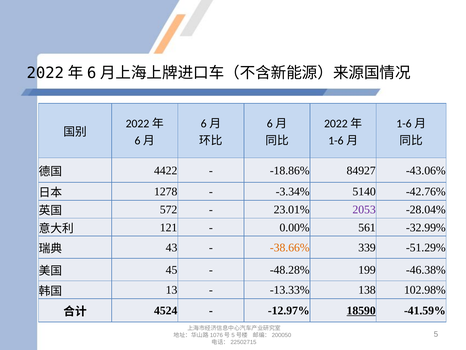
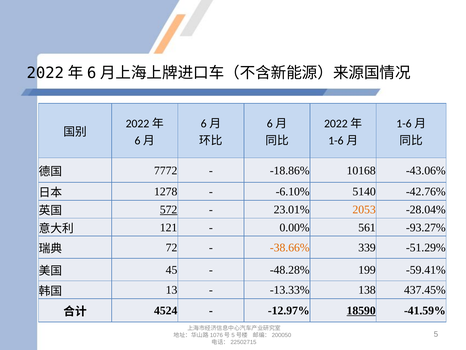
4422: 4422 -> 7772 (166, 170)
84927: 84927 -> 10168 (361, 170)
-3.34%: -3.34% -> -6.10% (293, 191)
572 underline: none -> present (169, 209)
2053 colour: purple -> orange (364, 209)
-32.99%: -32.99% -> -93.27% (426, 227)
43: 43 -> 72 (172, 247)
-46.38%: -46.38% -> -59.41% (426, 270)
102.98%: 102.98% -> 437.45% (425, 290)
